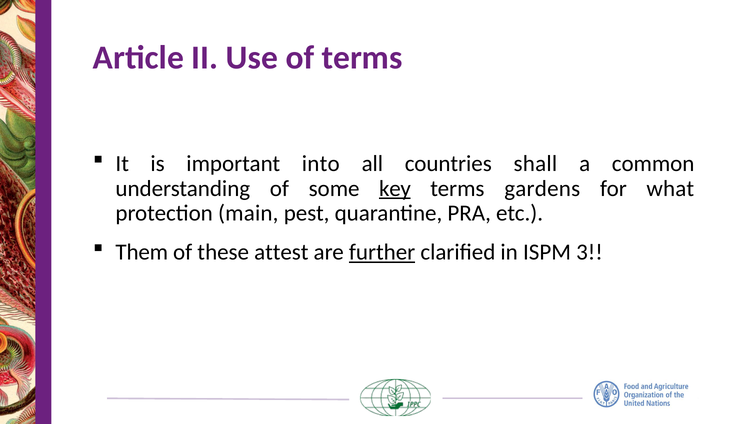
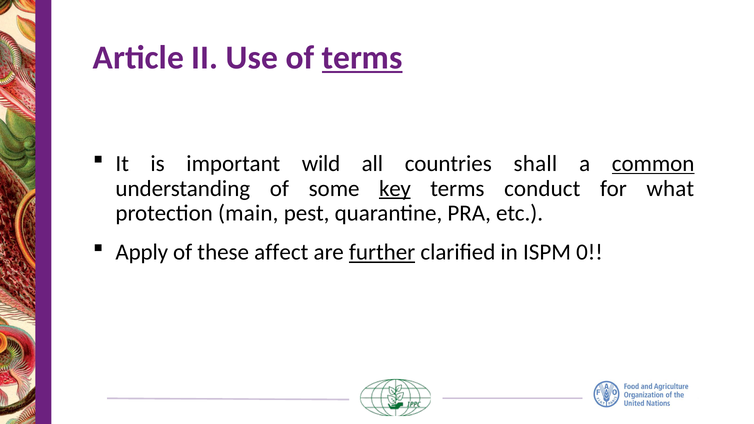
terms underline: none -> present (362, 58)
into: into -> wild (321, 164)
common underline: none -> present (653, 164)
gardens: gardens -> conduct (542, 188)
Them: Them -> Apply (142, 252)
attest: attest -> affect (281, 252)
3: 3 -> 0 (589, 252)
